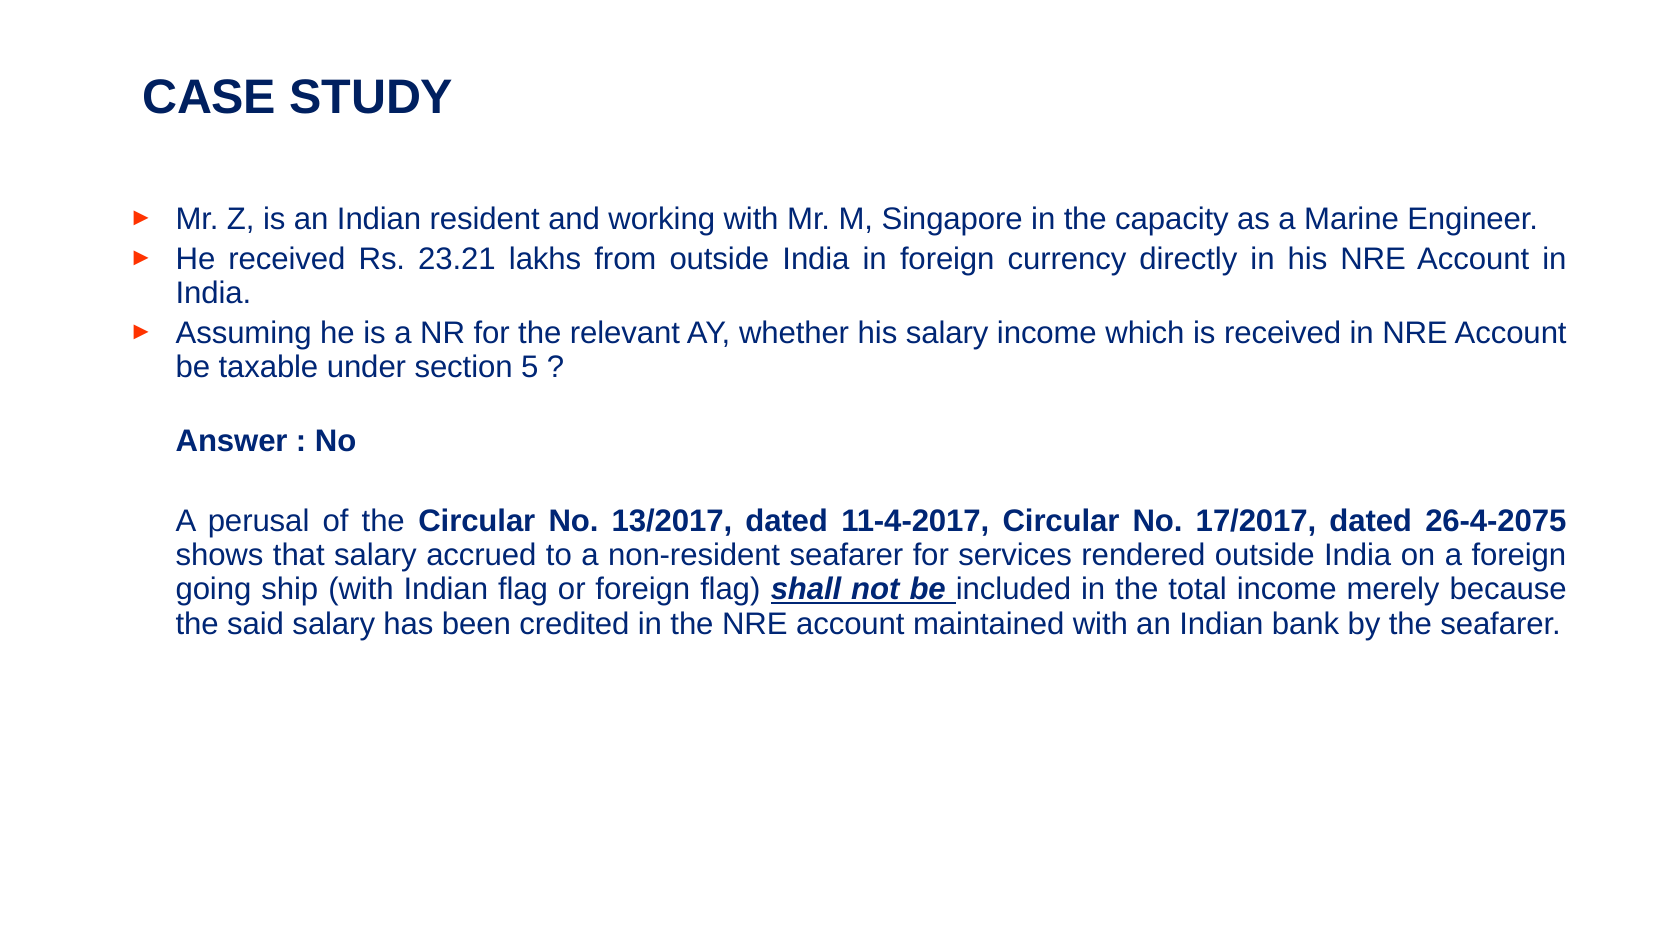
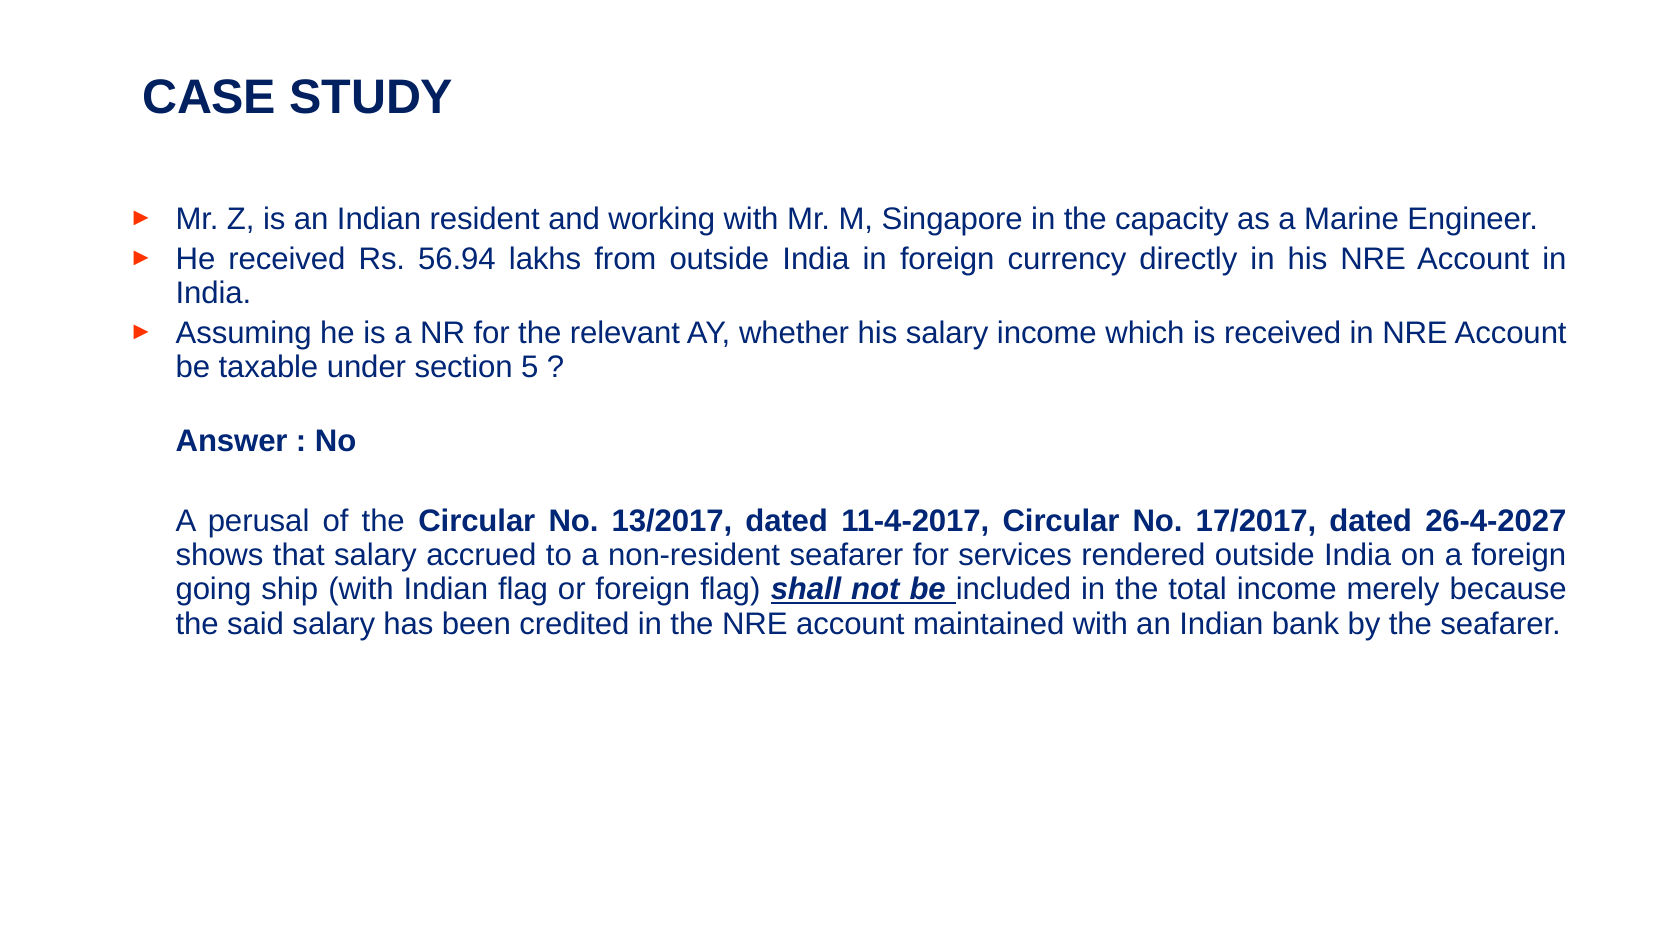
23.21: 23.21 -> 56.94 (457, 259)
26-4-2075: 26-4-2075 -> 26-4-2027 (1496, 521)
